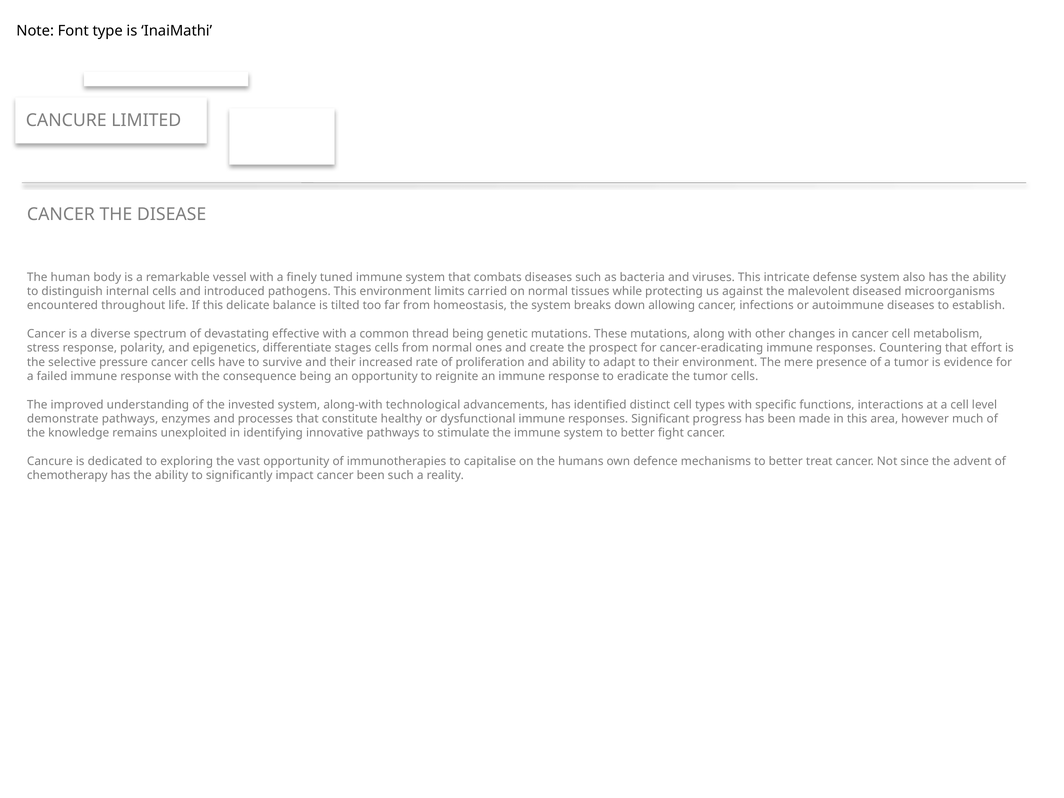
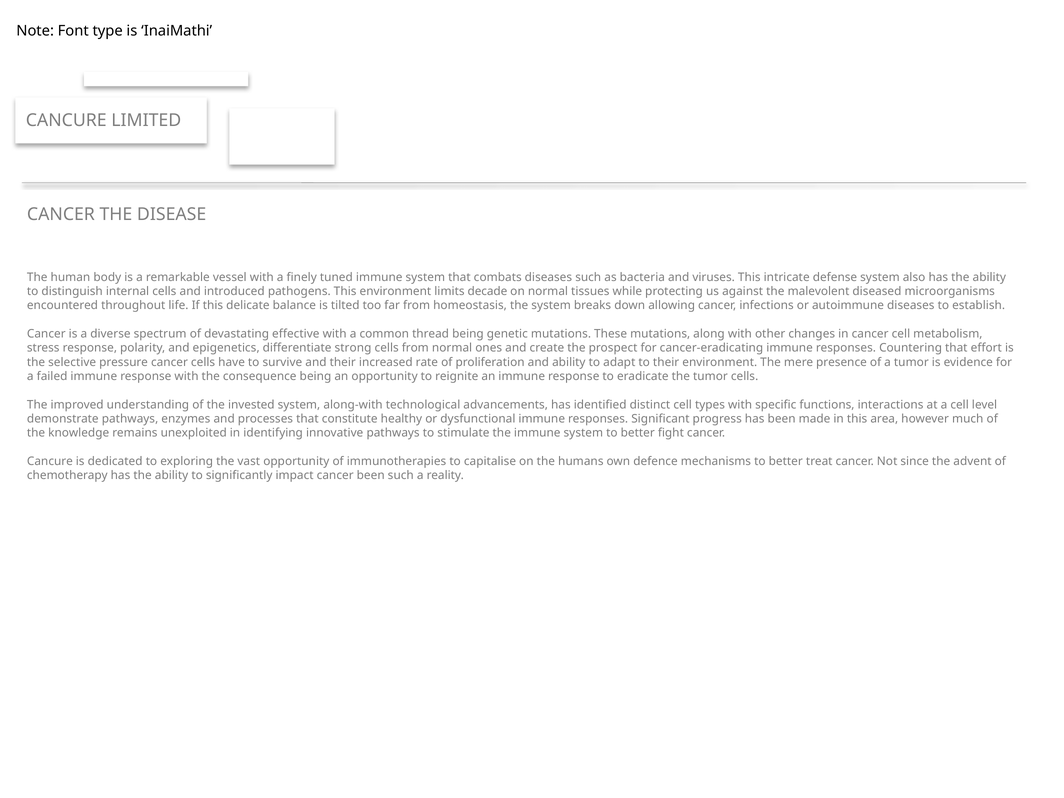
carried: carried -> decade (487, 291)
stages: stages -> strong (353, 348)
